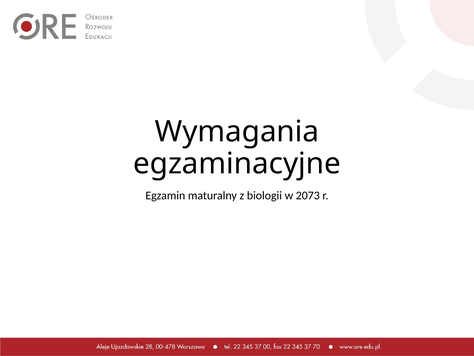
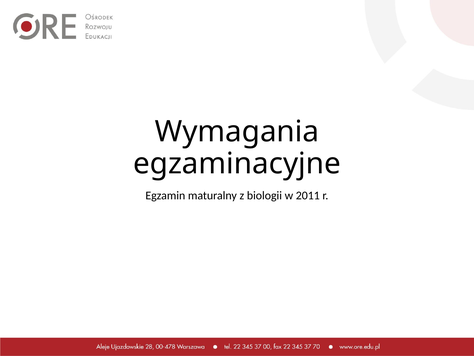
2073: 2073 -> 2011 (308, 195)
